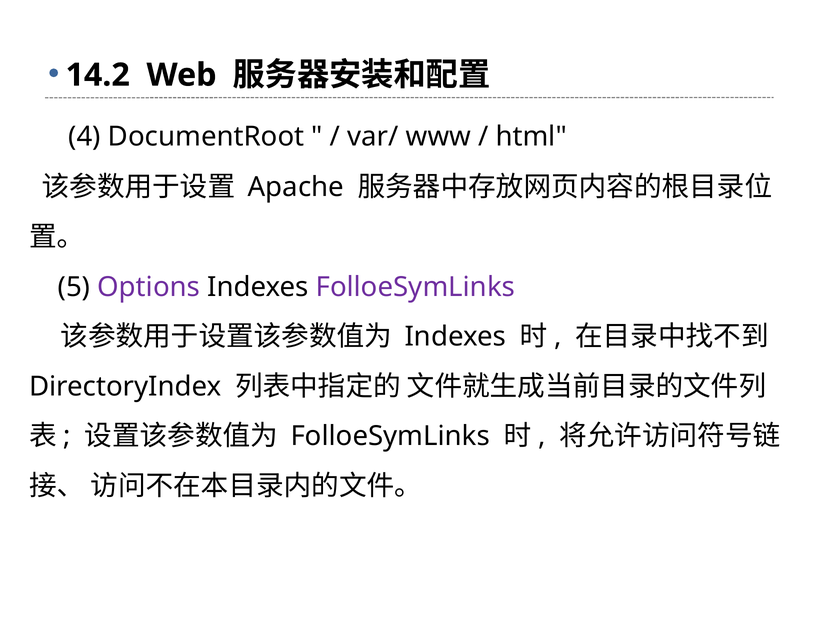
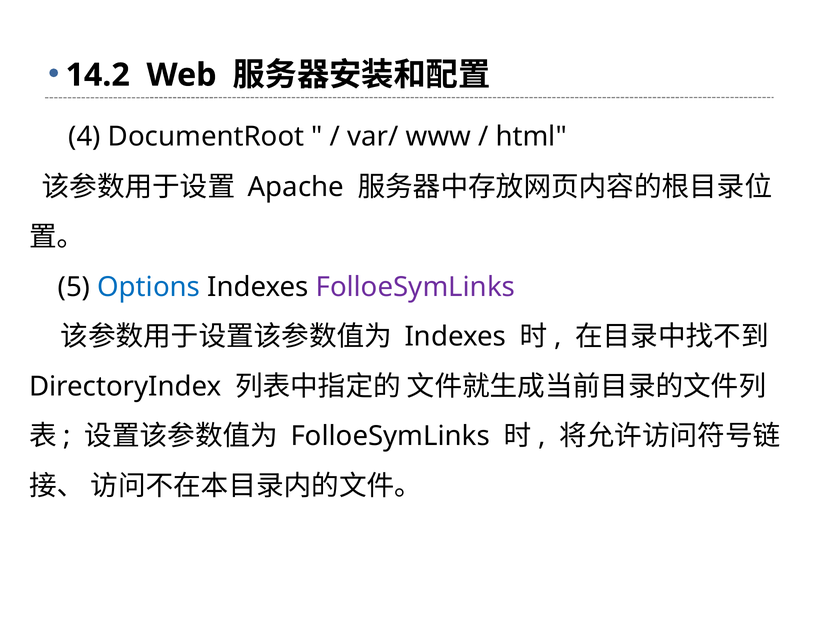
Options colour: purple -> blue (149, 287)
